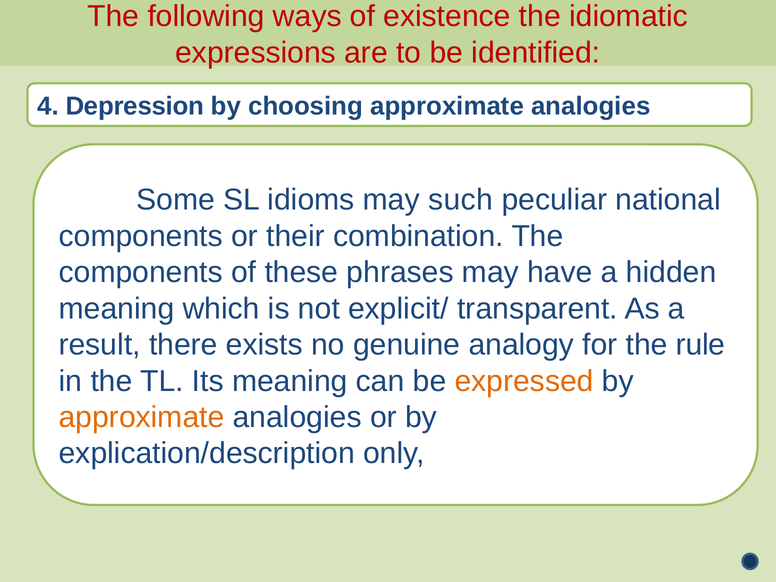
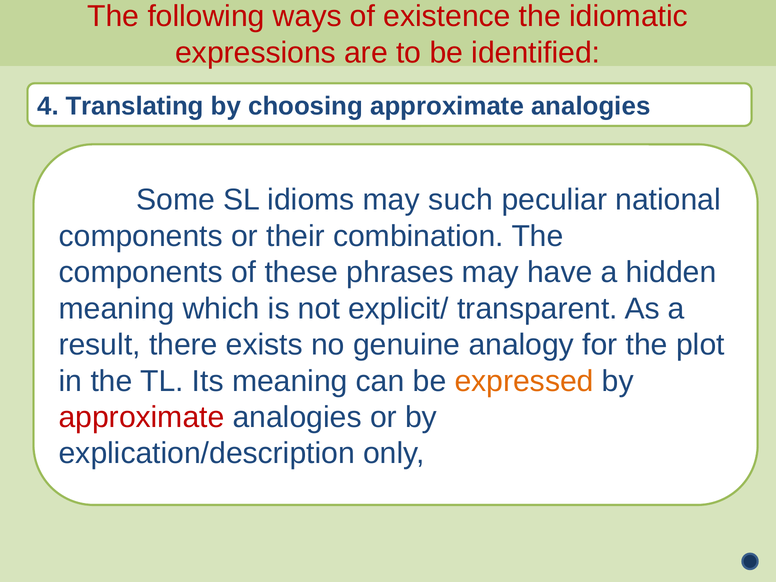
Depression: Depression -> Translating (135, 106)
rule: rule -> plot (700, 345)
approximate colour: orange -> red (142, 417)
